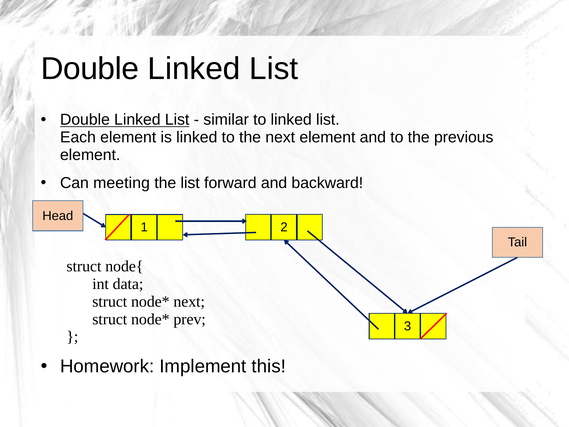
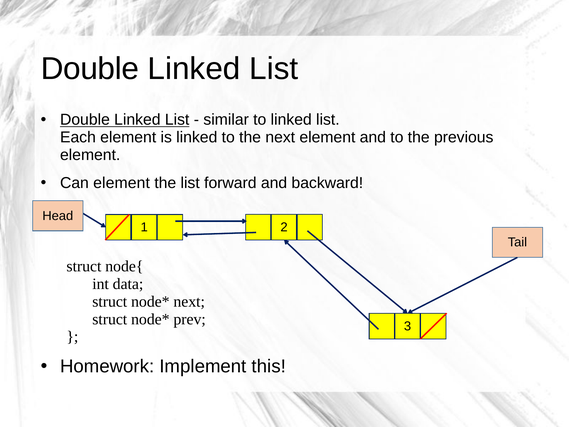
Can meeting: meeting -> element (122, 183)
